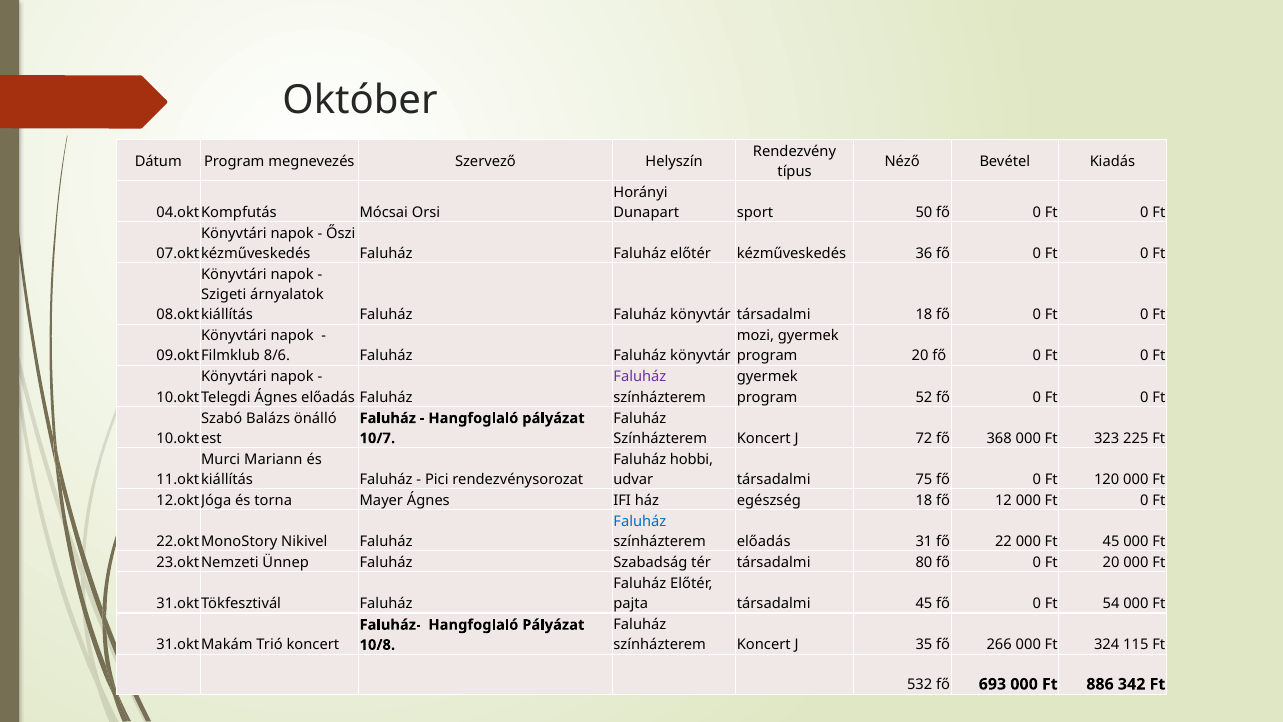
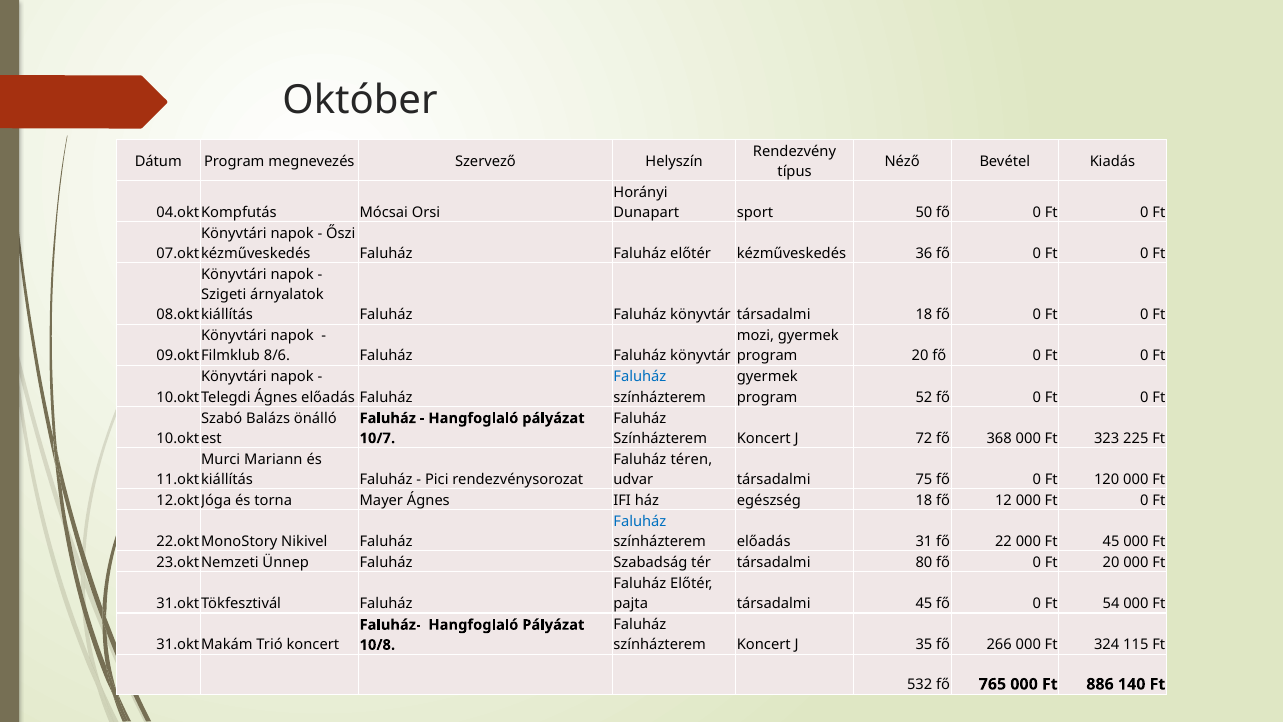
Faluház colour: purple -> blue (640, 377)
hobbi: hobbi -> téren (691, 459)
693: 693 -> 765 (992, 684)
342: 342 -> 140 (1132, 684)
